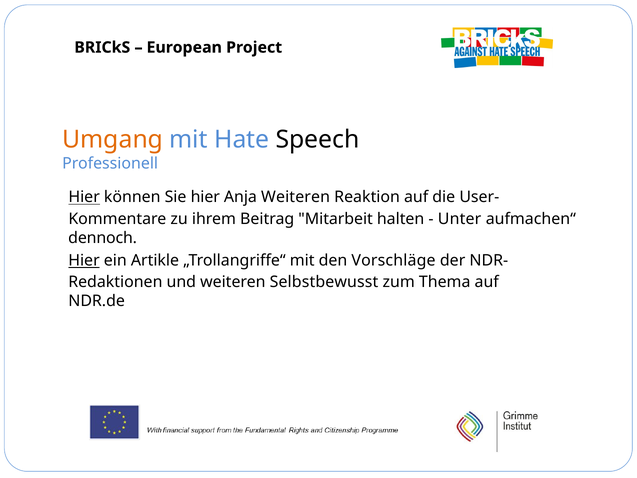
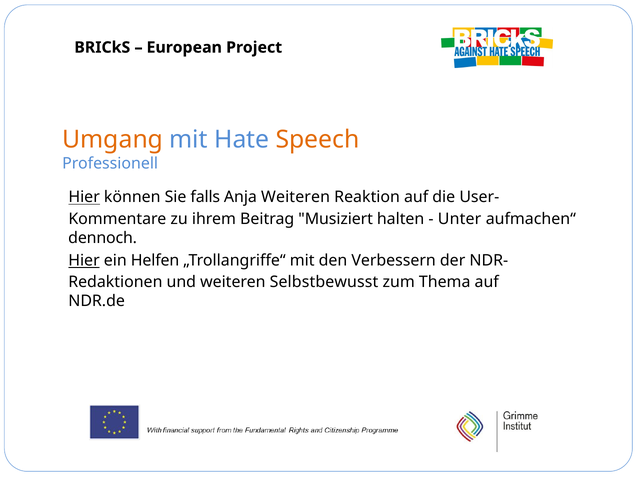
Speech colour: black -> orange (318, 140)
Sie hier: hier -> falls (205, 197)
Mitarbeit: Mitarbeit -> Musiziert (336, 219)
Artikle: Artikle -> Helfen (155, 260)
Vorschläge: Vorschläge -> Verbessern (394, 260)
